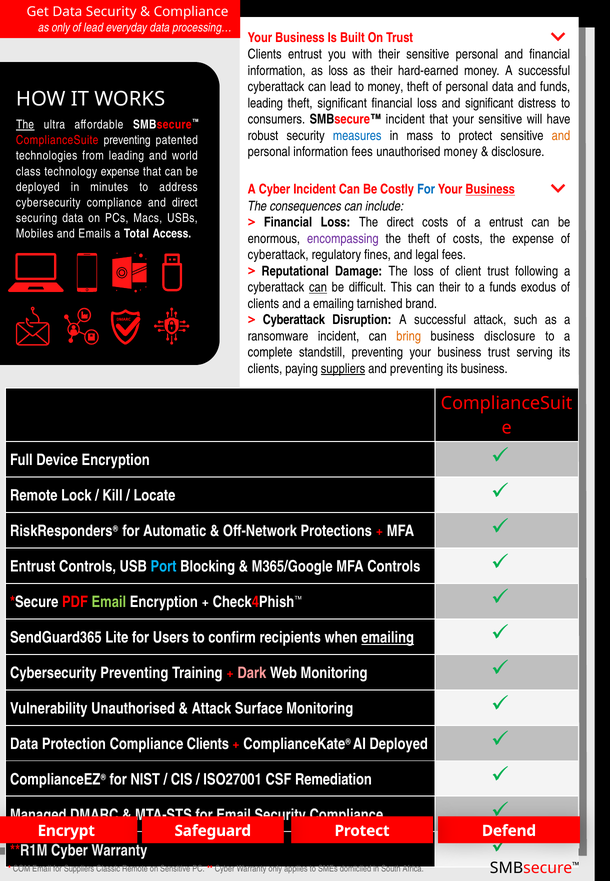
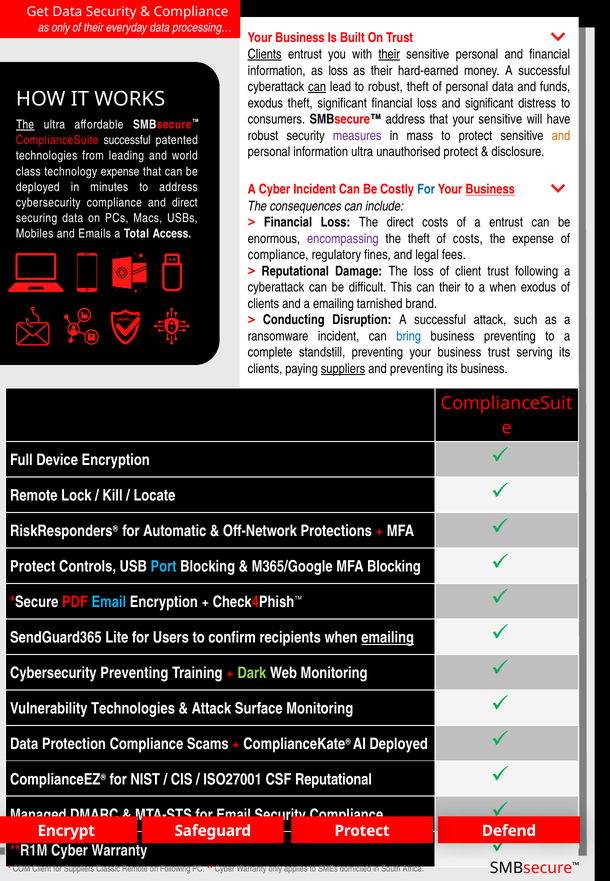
of lead: lead -> their (94, 28)
Clients underline: none -> present (265, 54)
their underline: none -> present (389, 54)
can underline: none -> present (317, 87)
to money: money -> robust (385, 87)
leading: leading -> exodus (265, 103)
SMBsecure™️ incident: incident -> address (405, 119)
measures colour: blue -> purple (357, 136)
ComplianceSuite preventing: preventing -> successful (127, 140)
information fees: fees -> ultra (362, 152)
unauthorised money: money -> protect (461, 152)
cyberattack: cyberattack -> compliance (278, 255)
can underline: present -> none (318, 287)
a funds: funds -> when (503, 287)
Cyberattack: Cyberattack -> Conducting (294, 320)
bring colour: orange -> blue (409, 336)
business disclosure: disclosure -> preventing (510, 336)
Entrust: Entrust -> Protect (33, 567)
MFA Controls: Controls -> Blocking (394, 567)
Email colour: light green -> light blue (109, 602)
Dark colour: pink -> light green (252, 673)
Vulnerability Unauthorised: Unauthorised -> Technologies (133, 709)
Compliance Clients: Clients -> Scams (208, 744)
CSF Remediation: Remediation -> Reputational (333, 780)
COM Email: Email -> Client (42, 869)
on Sensitive: Sensitive -> Following (175, 869)
